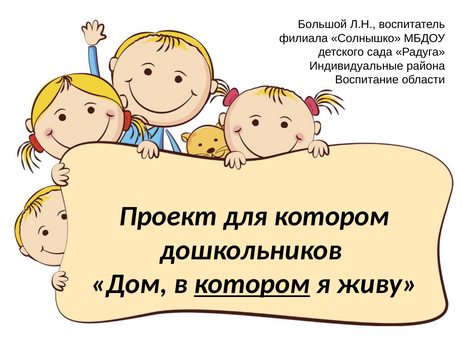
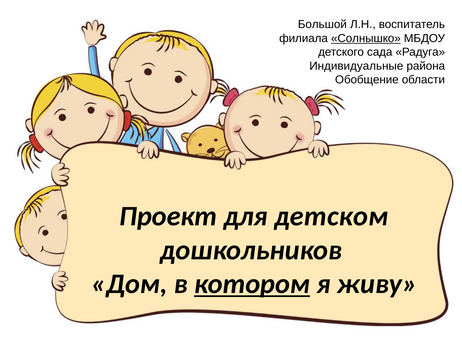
Солнышко underline: none -> present (366, 38)
Воспитание: Воспитание -> Обобщение (367, 80)
для котором: котором -> детском (332, 217)
